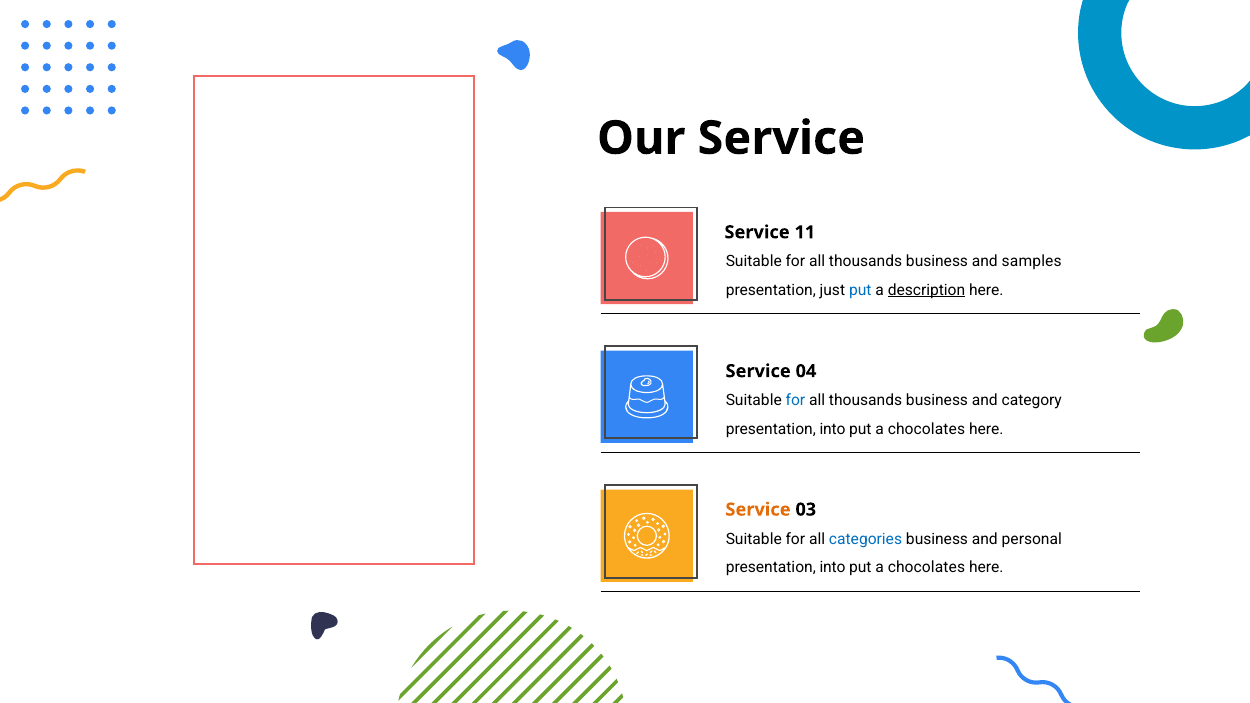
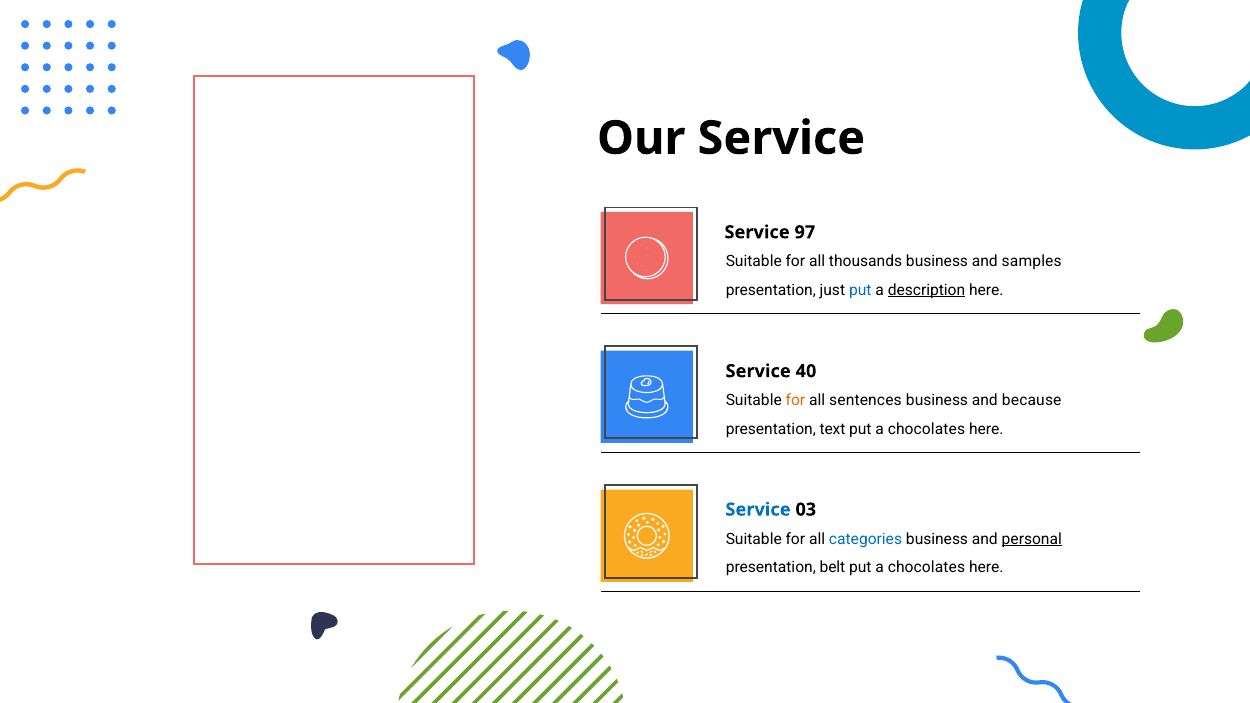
11: 11 -> 97 (805, 232)
04: 04 -> 40 (806, 371)
for colour: blue -> orange (795, 401)
thousands: thousands -> sentences (865, 401)
category: category -> because (1032, 401)
into: into -> text (833, 429)
Service colour: orange -> blue (758, 510)
personal underline: none -> present (1032, 539)
into: into -> belt (832, 567)
